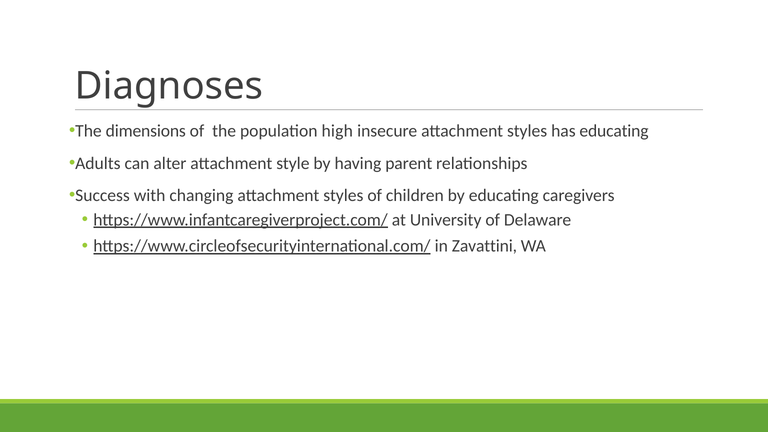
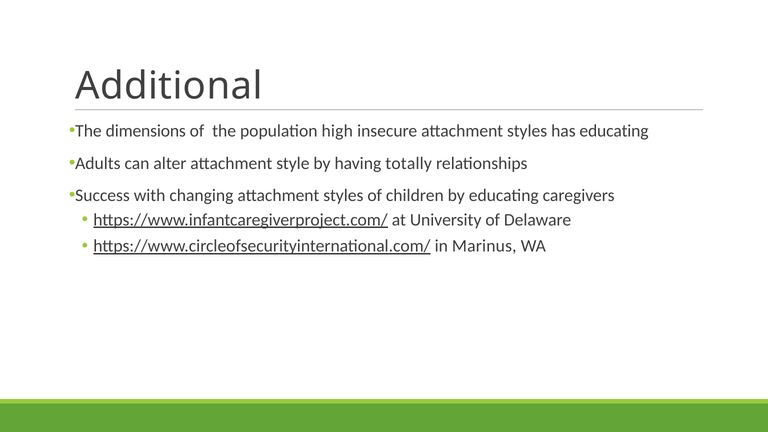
Diagnoses: Diagnoses -> Additional (169, 86)
parent: parent -> totally (409, 163)
Zavattini: Zavattini -> Marinus (484, 246)
